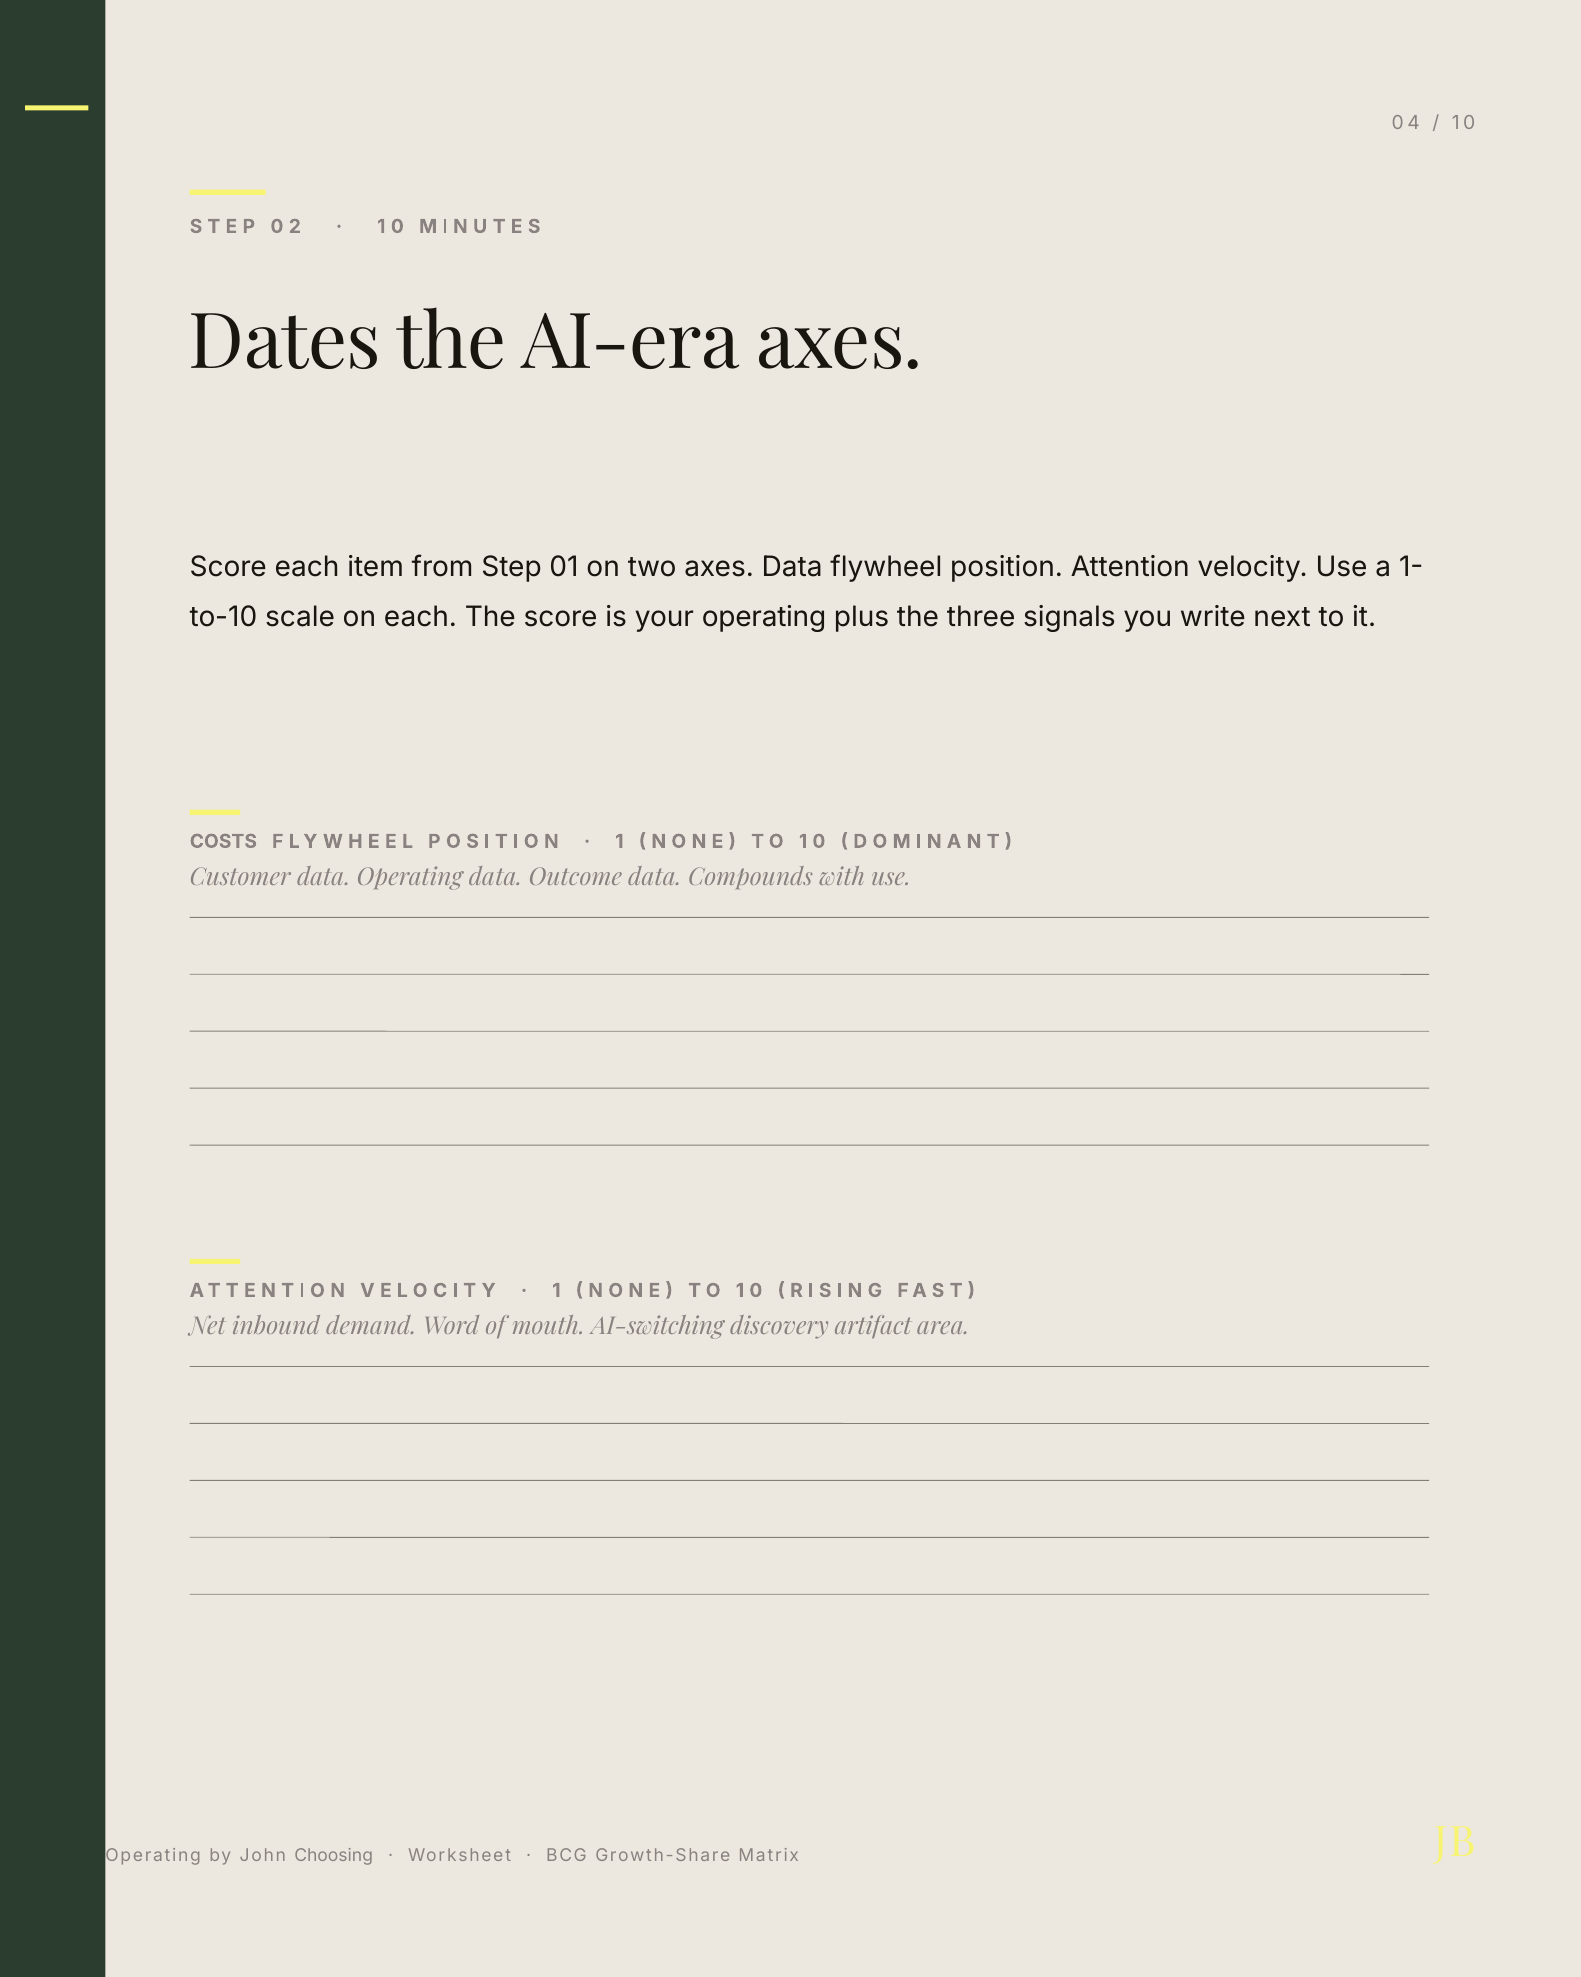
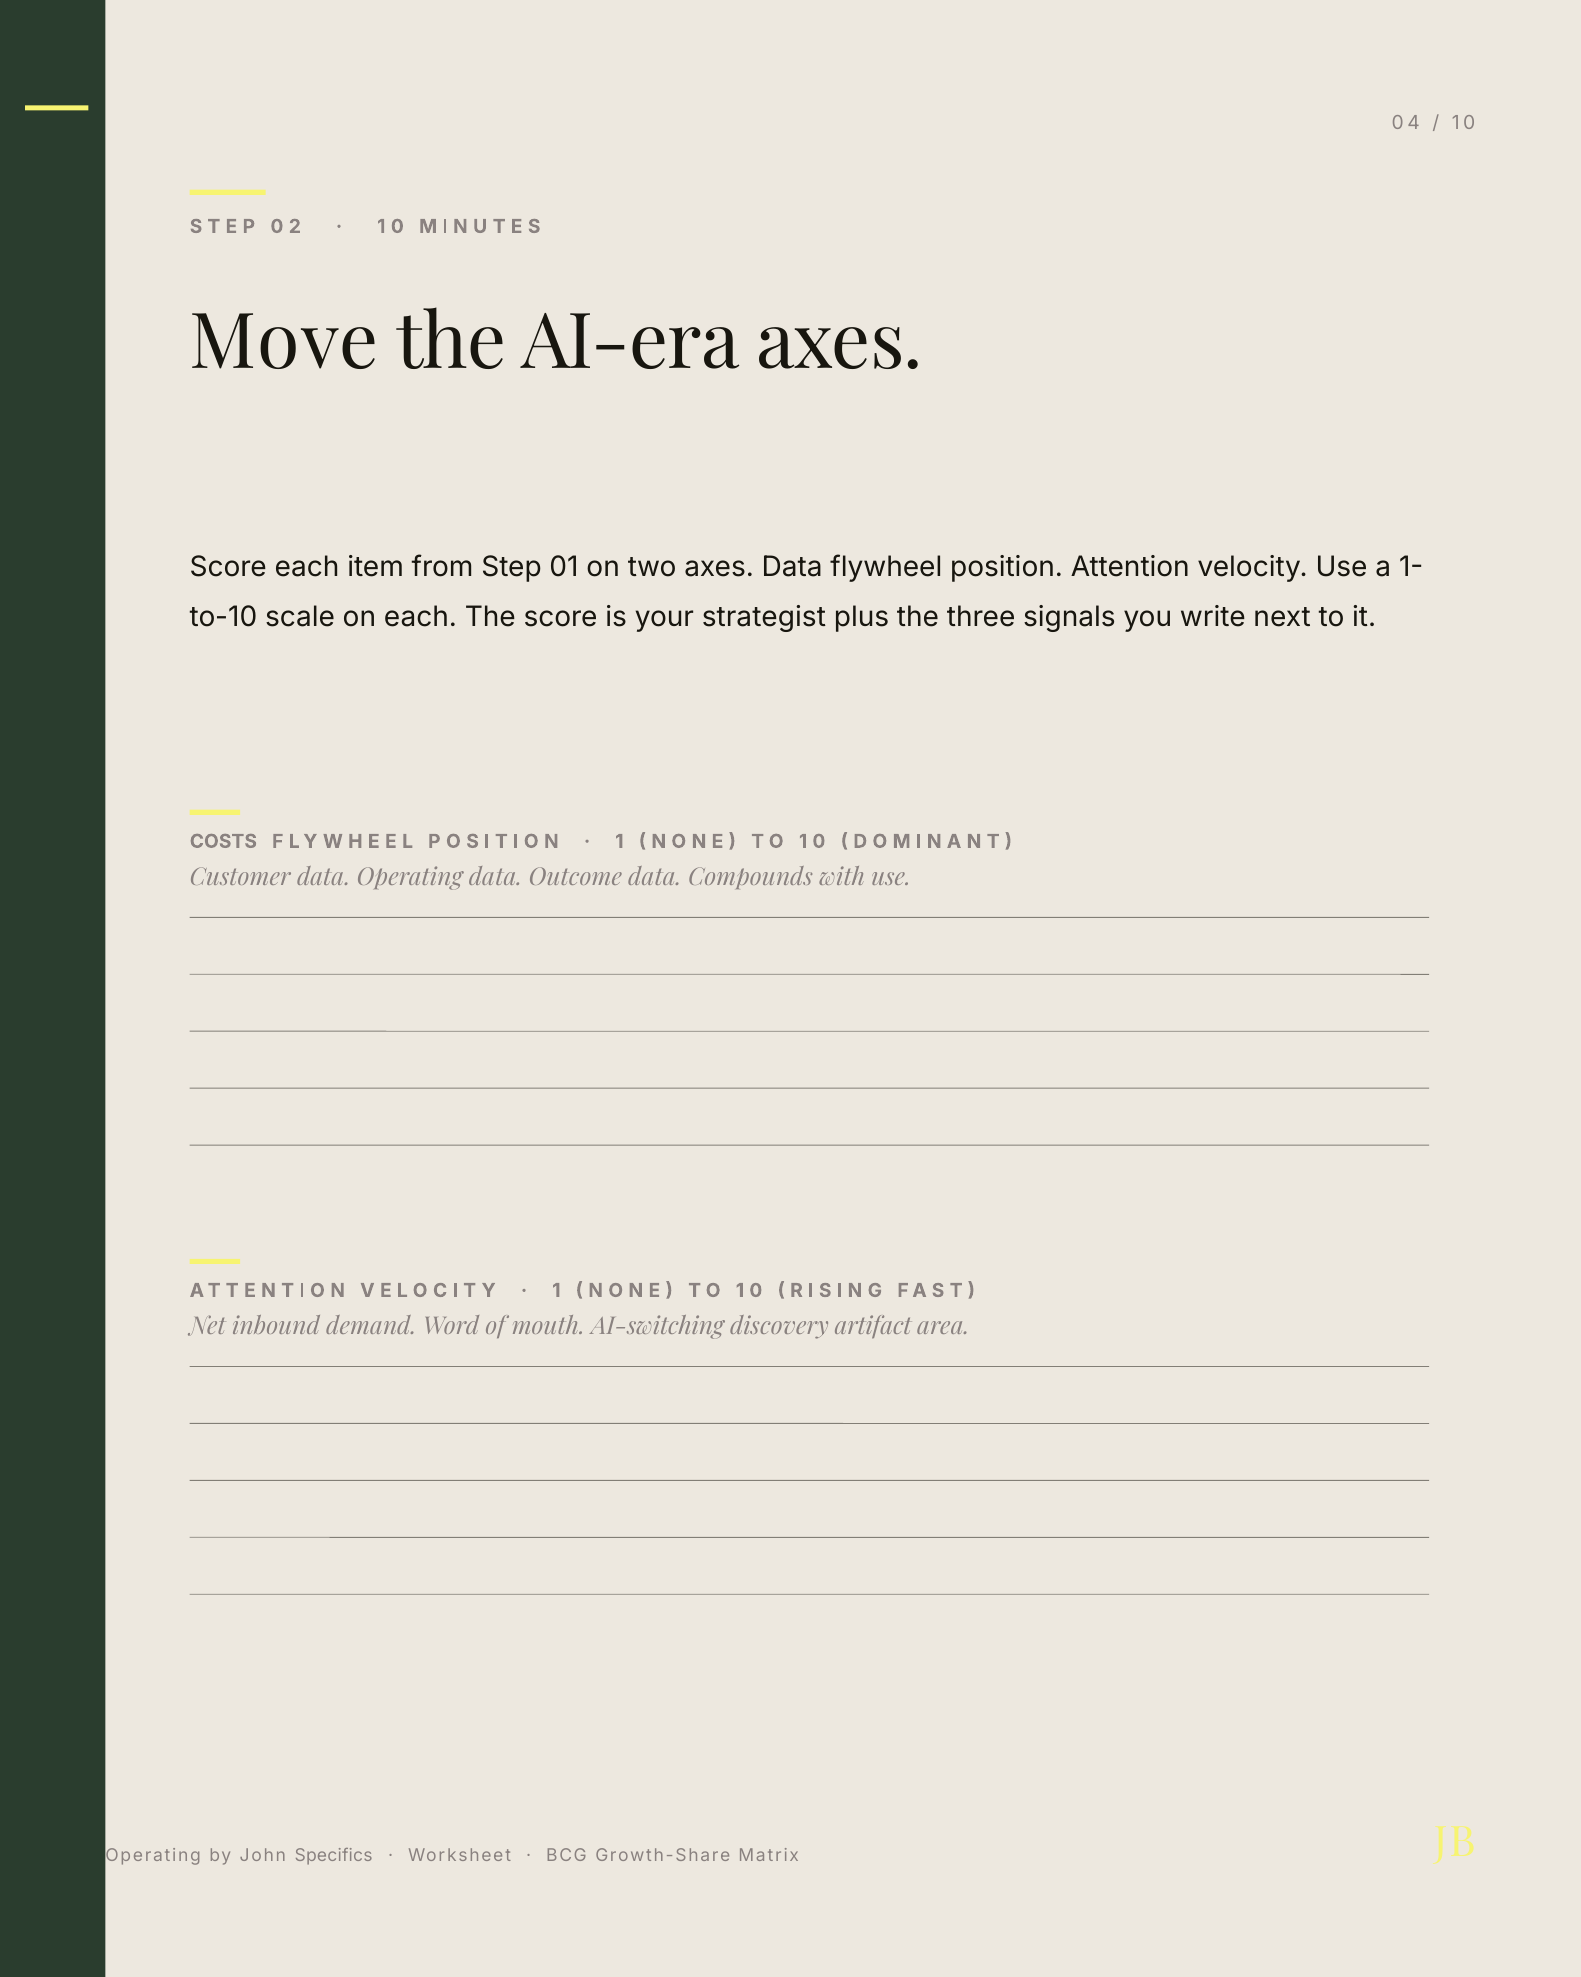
Dates: Dates -> Move (284, 343)
your operating: operating -> strategist (764, 617)
Choosing: Choosing -> Specifics (334, 1855)
